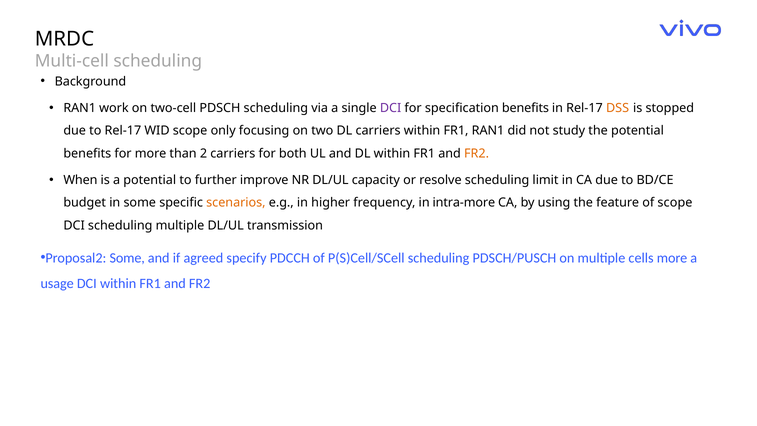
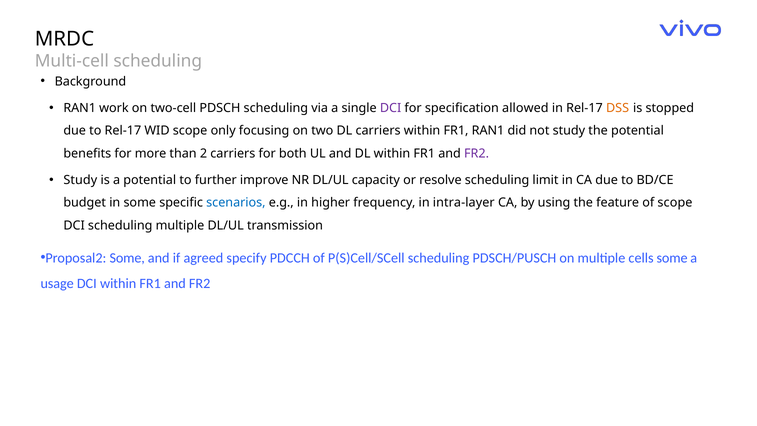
specification benefits: benefits -> allowed (525, 108)
FR2 colour: orange -> purple (477, 153)
When: When -> Study (80, 180)
scenarios colour: orange -> blue (236, 203)
intra-more: intra-more -> intra-layer (464, 203)
cells more: more -> some (672, 258)
